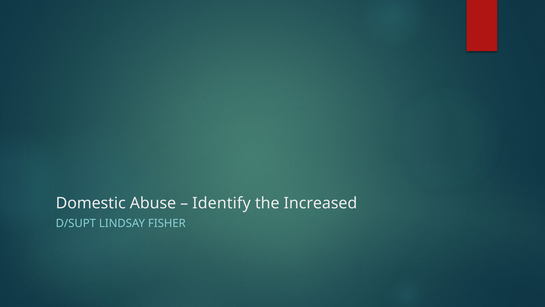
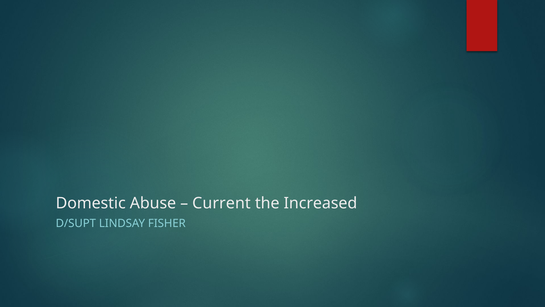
Identify: Identify -> Current (221, 203)
